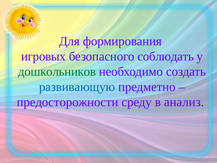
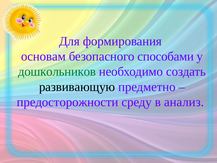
игровых: игровых -> основам (43, 56)
соблюдать: соблюдать -> способами (166, 56)
развивающую colour: blue -> black (77, 87)
